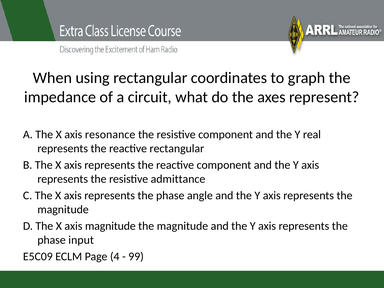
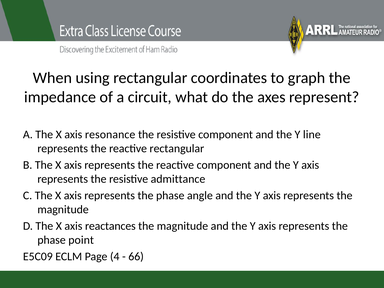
real: real -> line (312, 135)
axis magnitude: magnitude -> reactances (110, 226)
input: input -> point (81, 240)
99: 99 -> 66 (136, 257)
